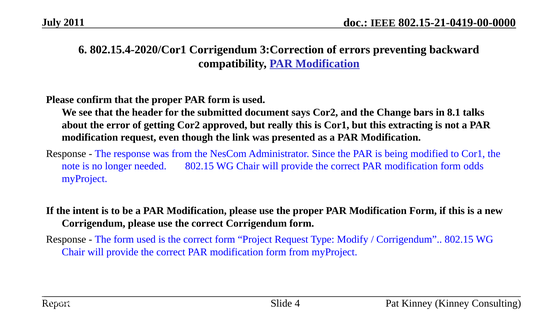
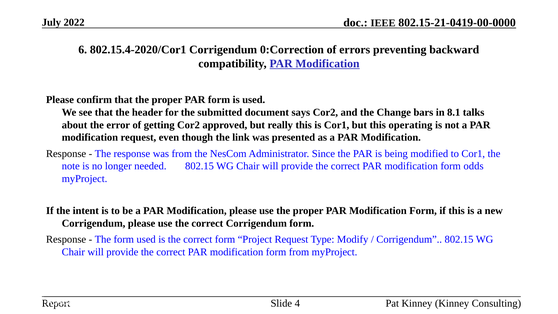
2011: 2011 -> 2022 (74, 22)
3:Correction: 3:Correction -> 0:Correction (292, 50)
extracting: extracting -> operating (410, 125)
